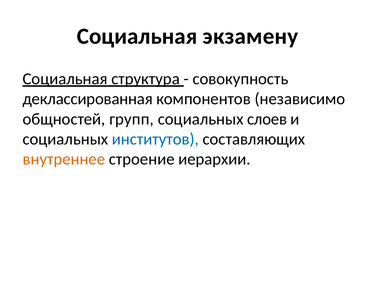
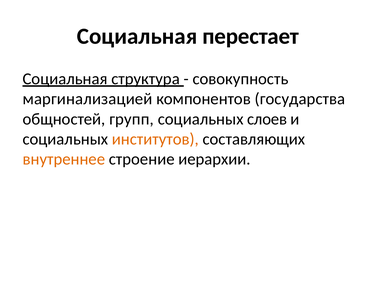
экзамену: экзамену -> перестает (251, 36)
деклассированная: деклассированная -> маргинализацией (87, 99)
независимо: независимо -> государства (300, 99)
институтов colour: blue -> orange (155, 139)
